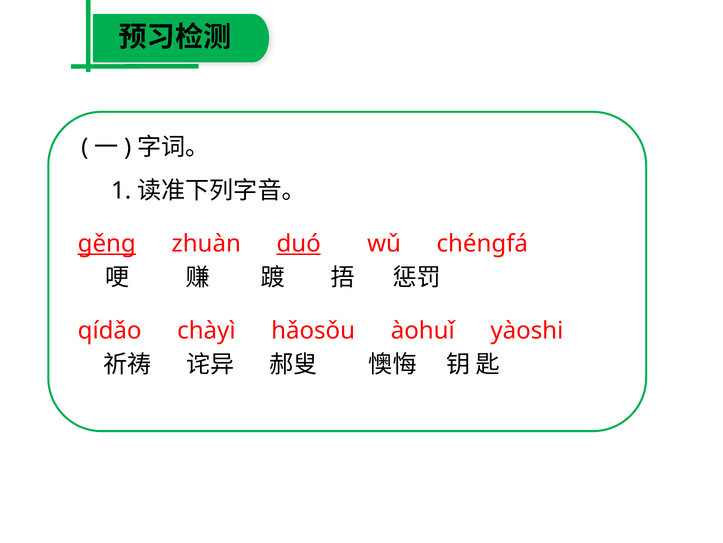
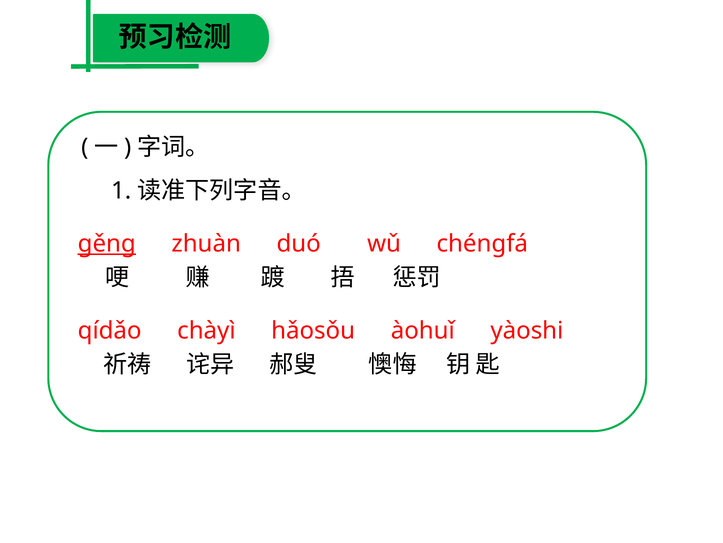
duó underline: present -> none (299, 243)
